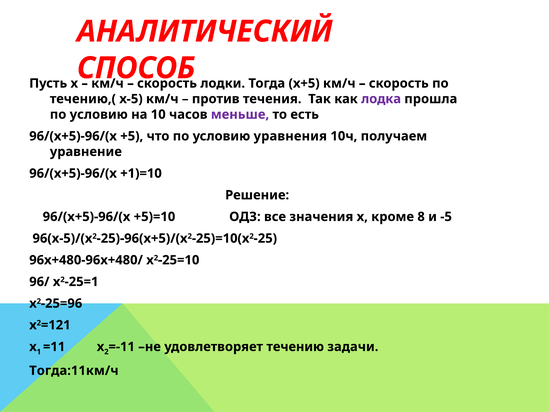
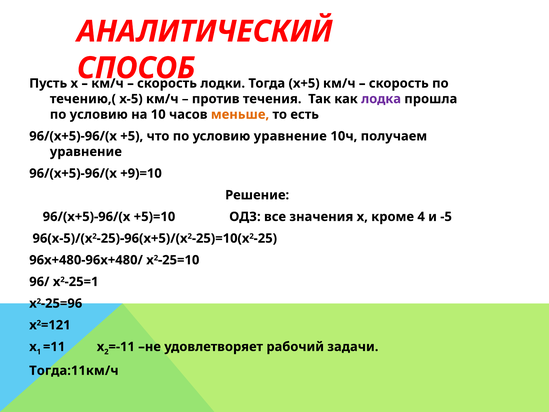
меньше colour: purple -> orange (240, 114)
условию уравнения: уравнения -> уравнение (290, 136)
+1)=10: +1)=10 -> +9)=10 (141, 173)
8: 8 -> 4 (421, 217)
течению: течению -> рабочий (295, 347)
